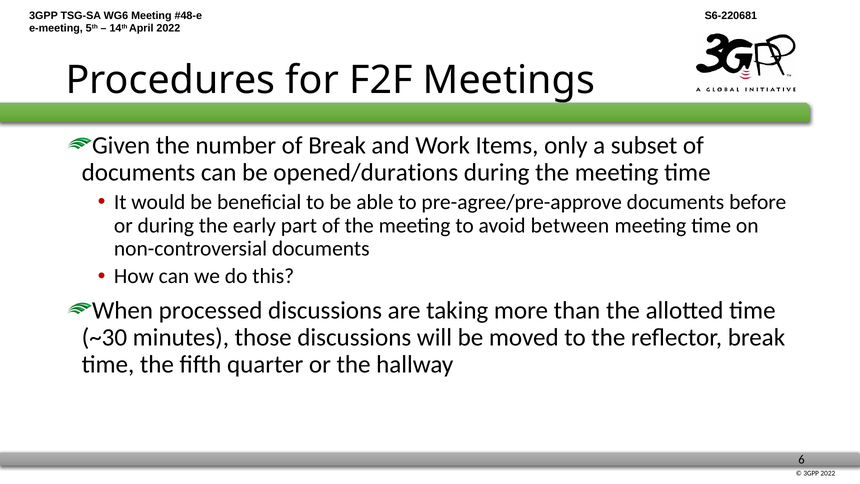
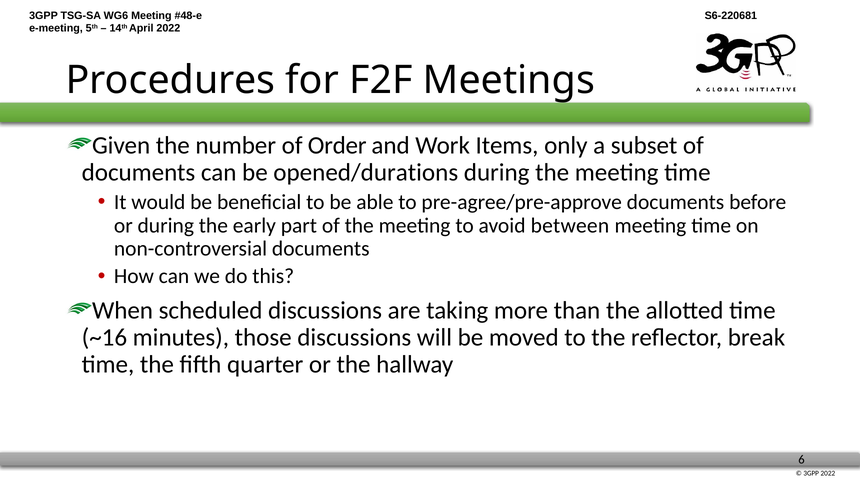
of Break: Break -> Order (337, 145)
processed: processed -> scheduled (211, 310)
~30: ~30 -> ~16 (104, 337)
